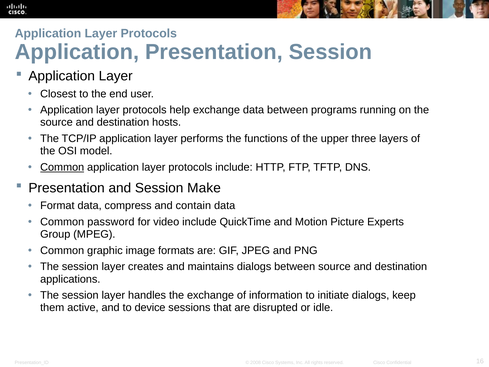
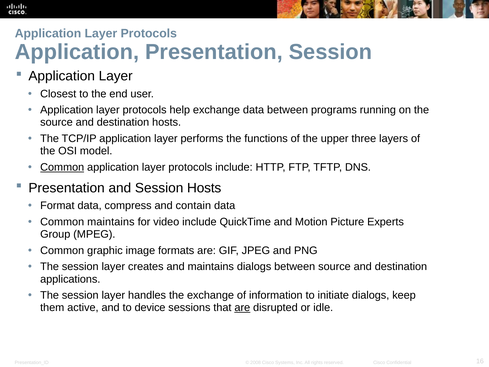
Session Make: Make -> Hosts (204, 188)
Common password: password -> maintains (111, 222)
are underline: none -> present (242, 307)
